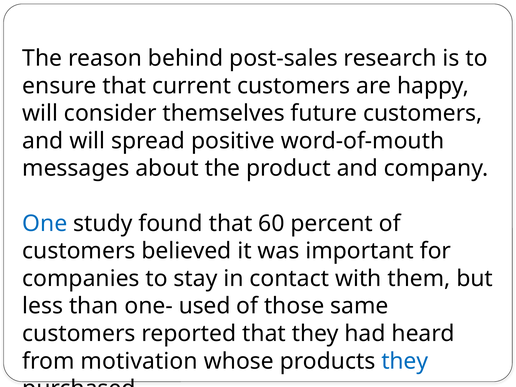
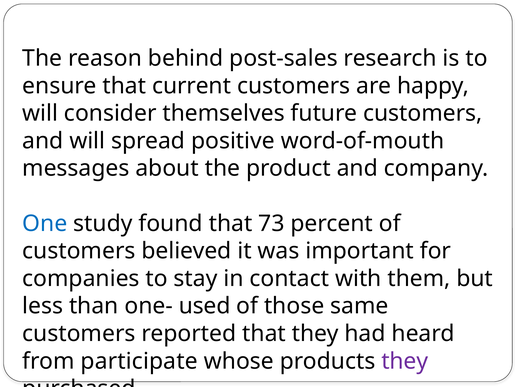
60: 60 -> 73 (271, 223)
motivation: motivation -> participate (139, 361)
they colour: blue -> purple (405, 361)
